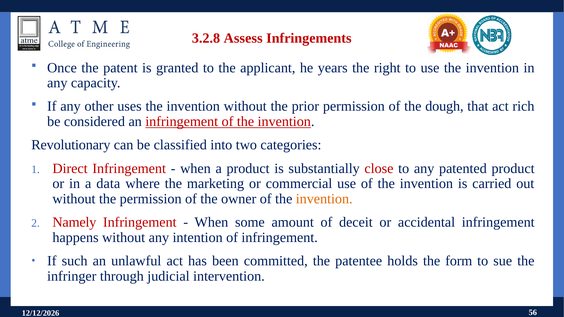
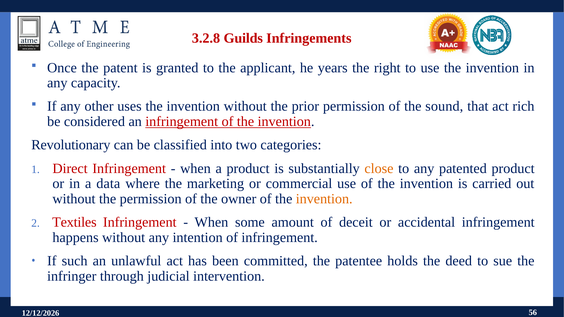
Assess: Assess -> Guilds (243, 38)
dough: dough -> sound (444, 106)
close colour: red -> orange (379, 169)
Namely: Namely -> Textiles (74, 222)
form: form -> deed (459, 261)
